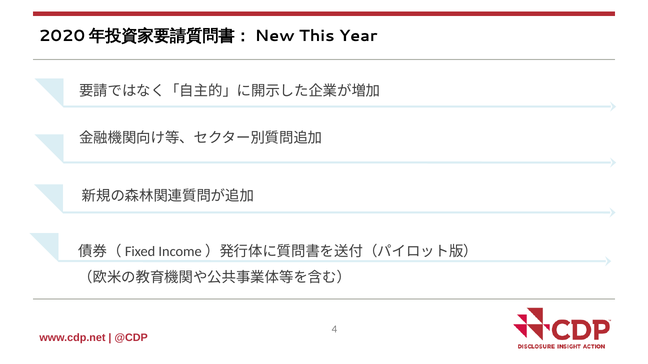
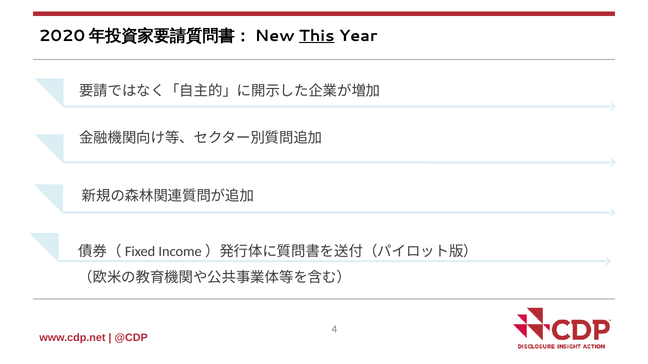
This underline: none -> present (317, 36)
